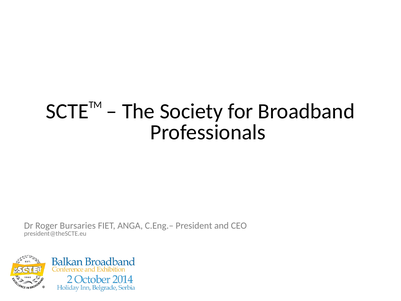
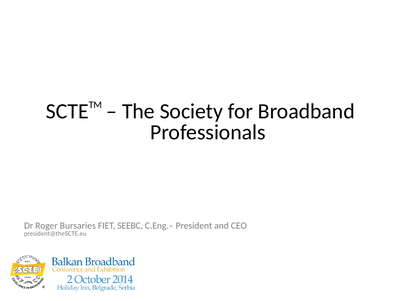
ANGA: ANGA -> SEEBC (130, 225)
